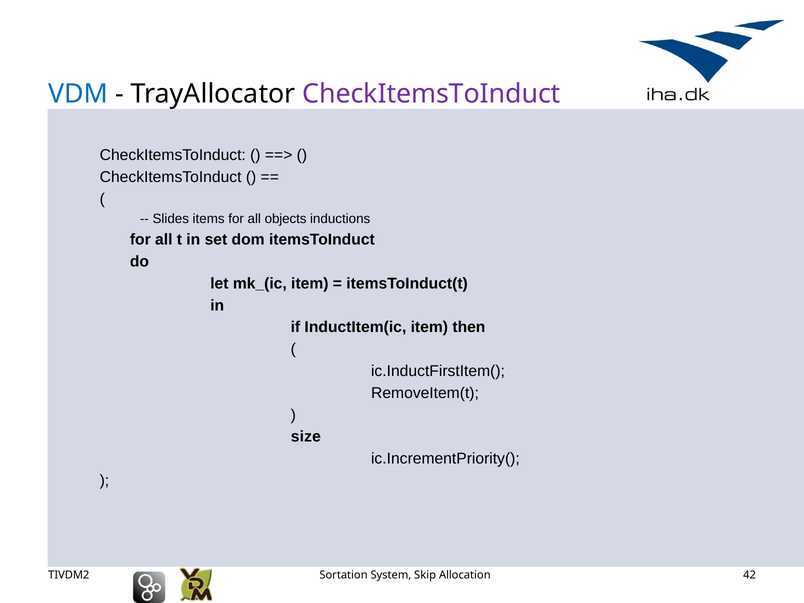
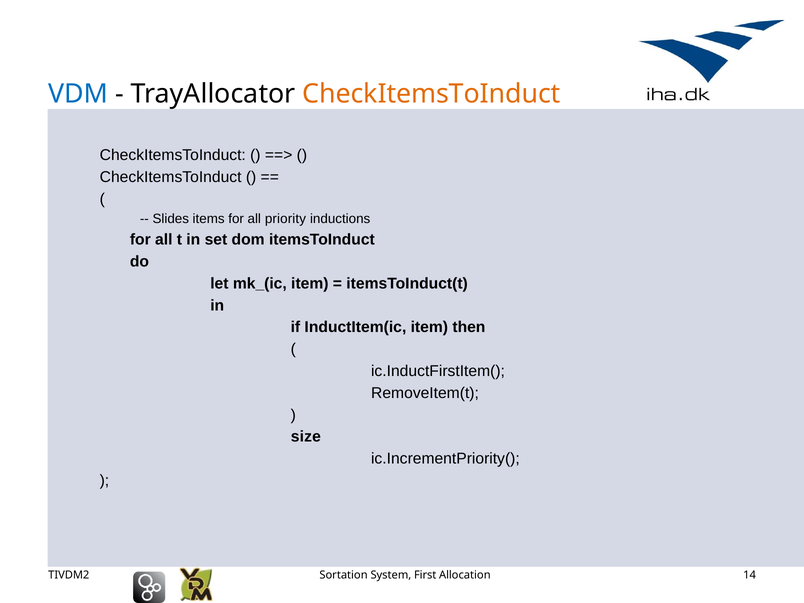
CheckItemsToInduct colour: purple -> orange (431, 94)
objects: objects -> priority (285, 219)
Skip: Skip -> First (425, 575)
42: 42 -> 14 (750, 575)
